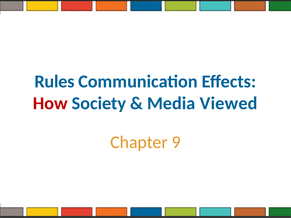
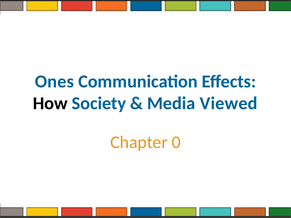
Rules: Rules -> Ones (54, 82)
How colour: red -> black (50, 103)
9: 9 -> 0 (176, 142)
